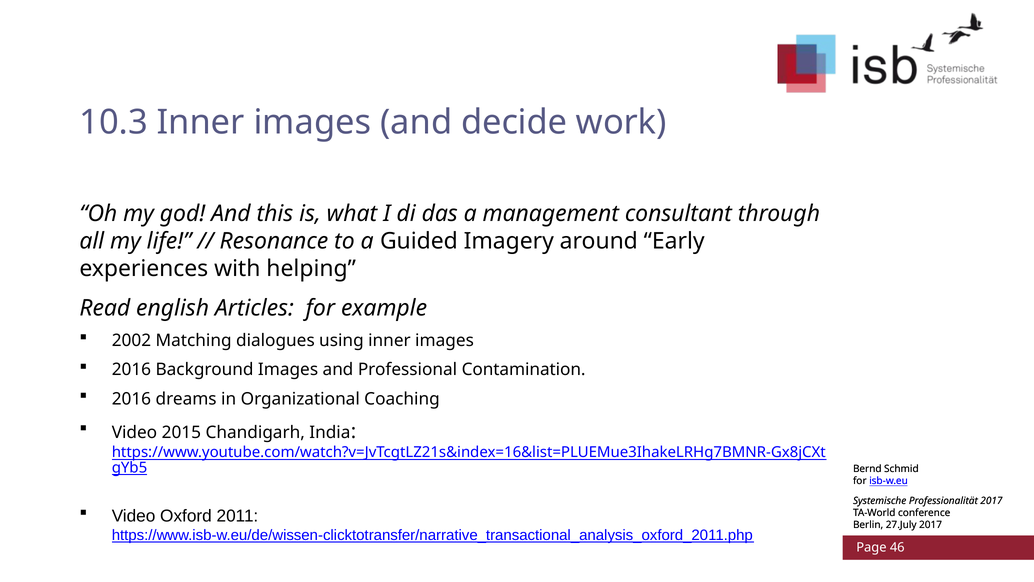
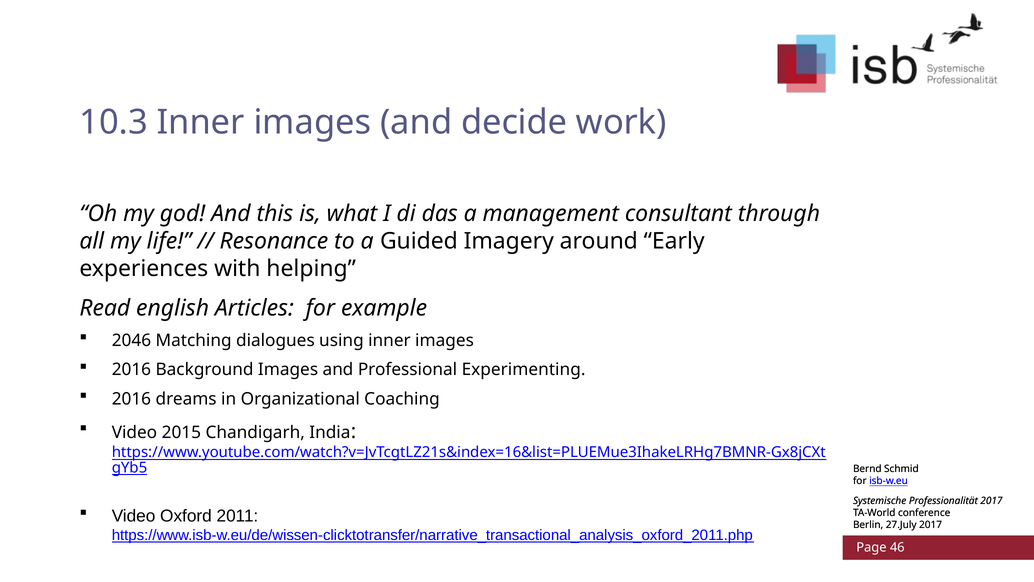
2002: 2002 -> 2046 (131, 340)
Contamination: Contamination -> Experimenting (524, 369)
